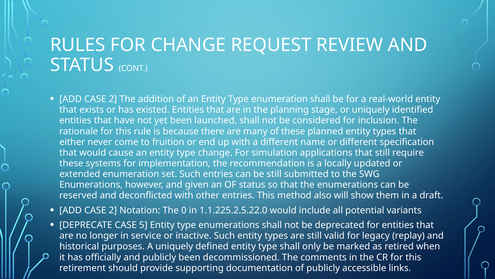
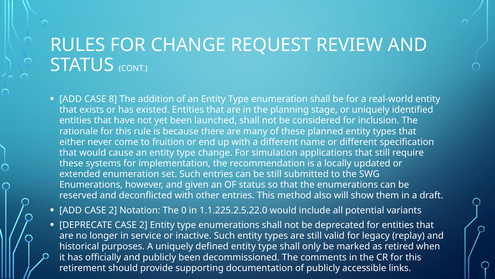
2: 2 -> 8 (113, 99)
DEPRECATE CASE 5: 5 -> 2 (143, 225)
